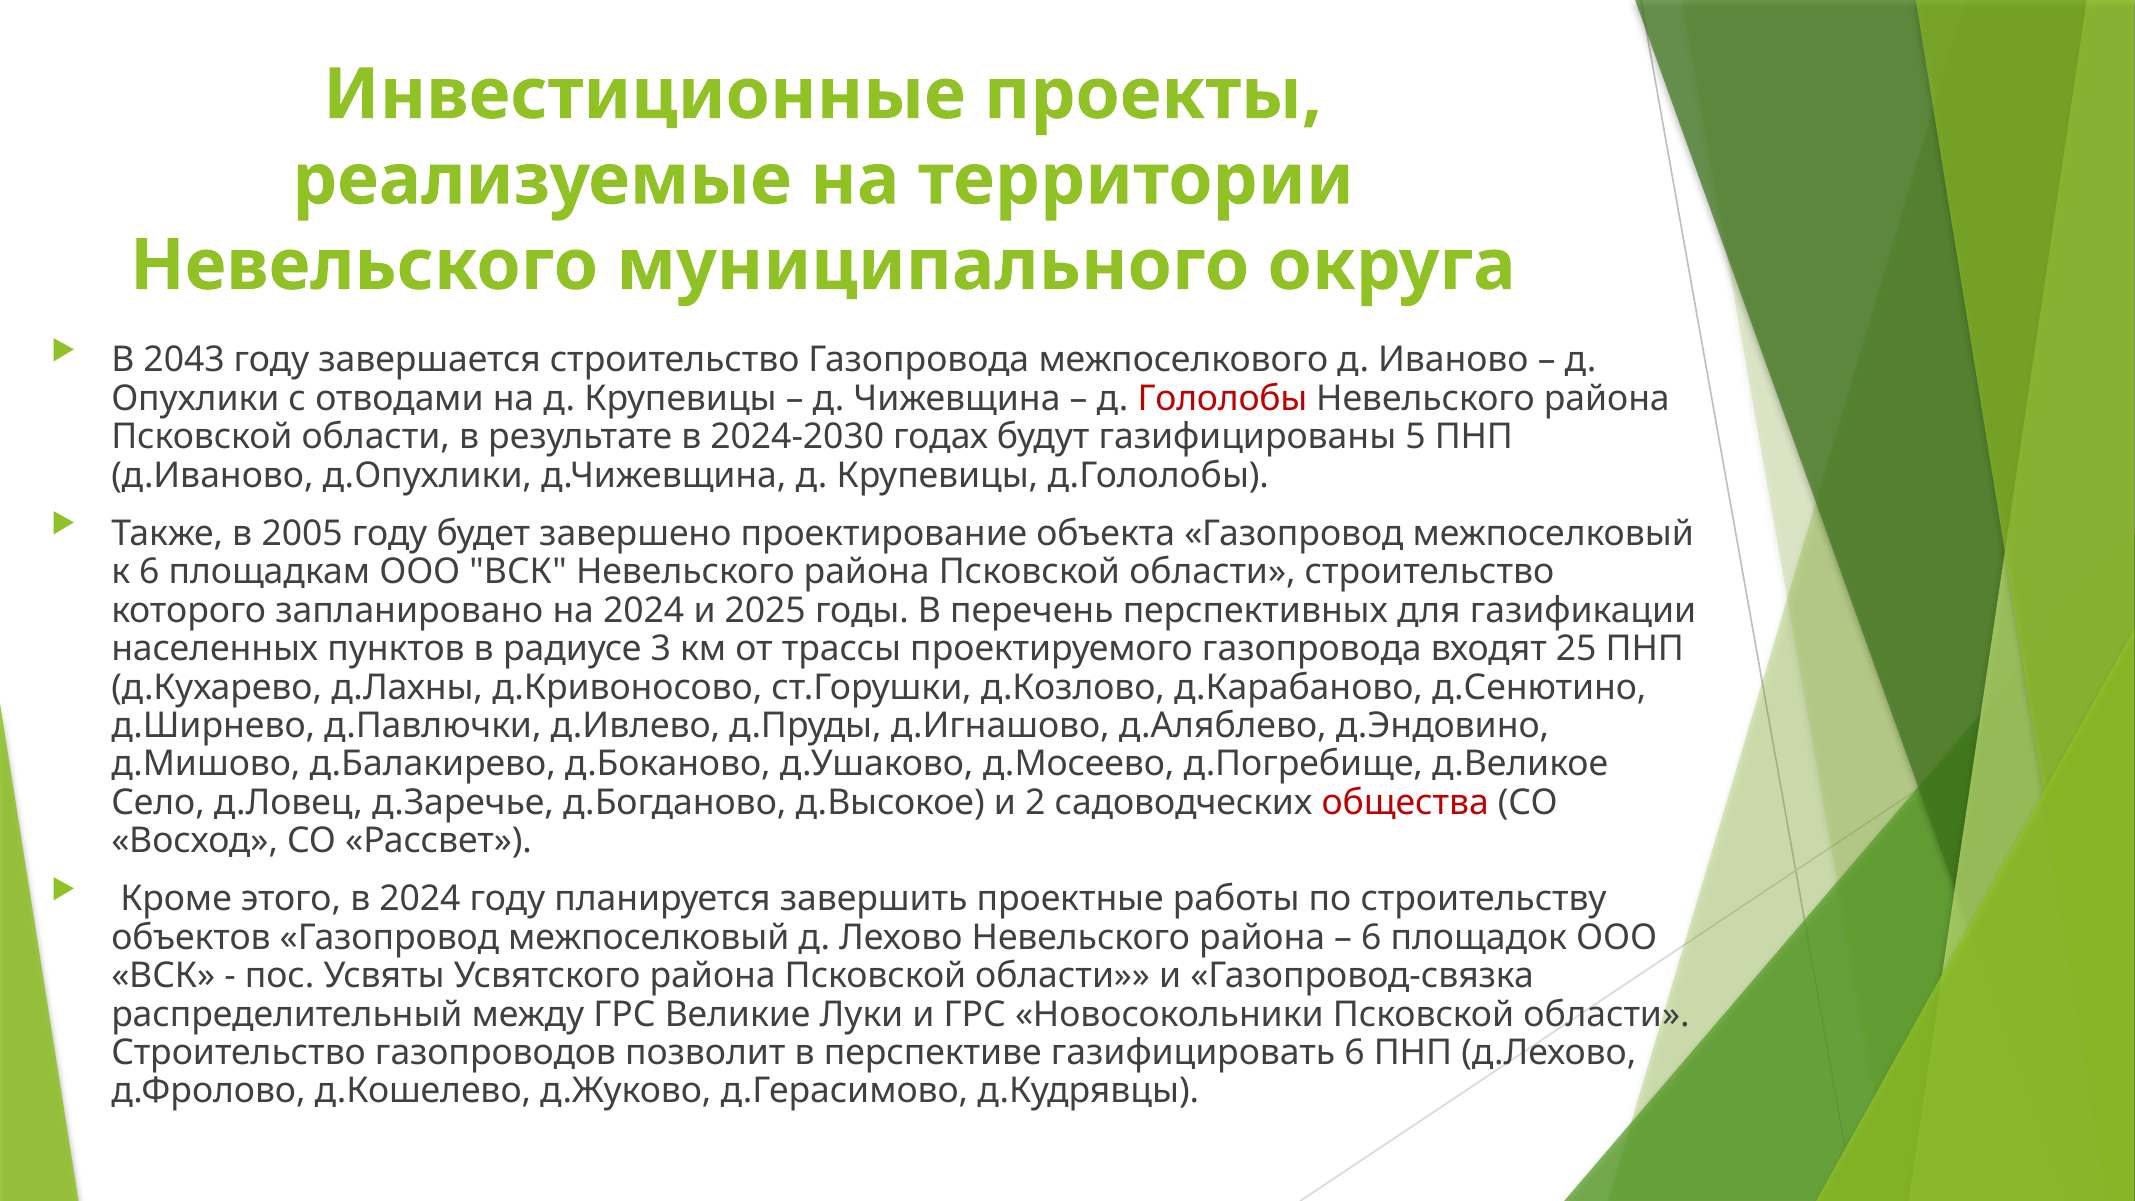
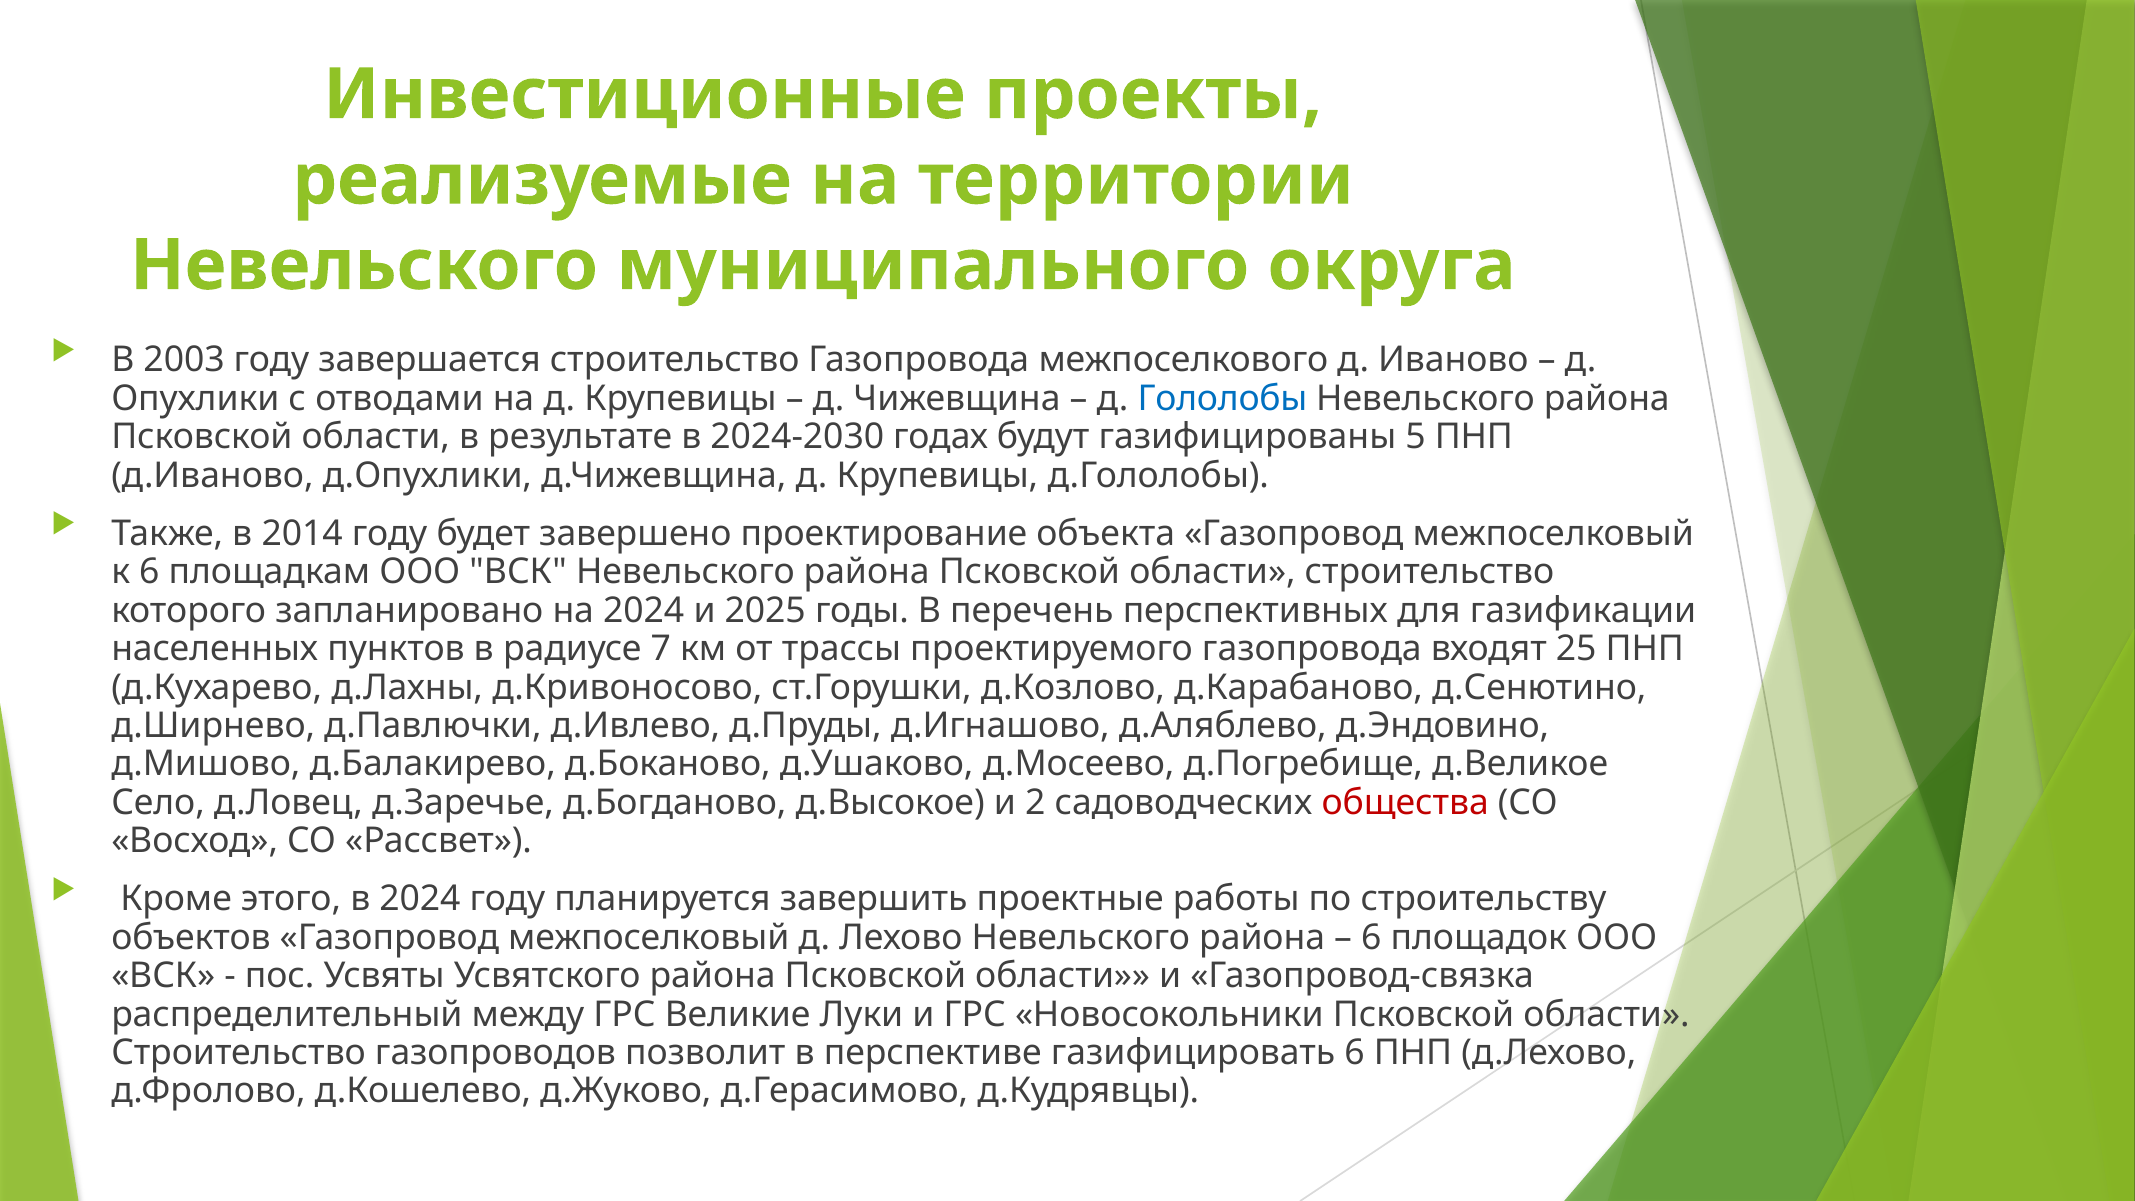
2043: 2043 -> 2003 (184, 360)
Гололобы colour: red -> blue (1222, 399)
2005: 2005 -> 2014 (302, 534)
3: 3 -> 7 (661, 649)
